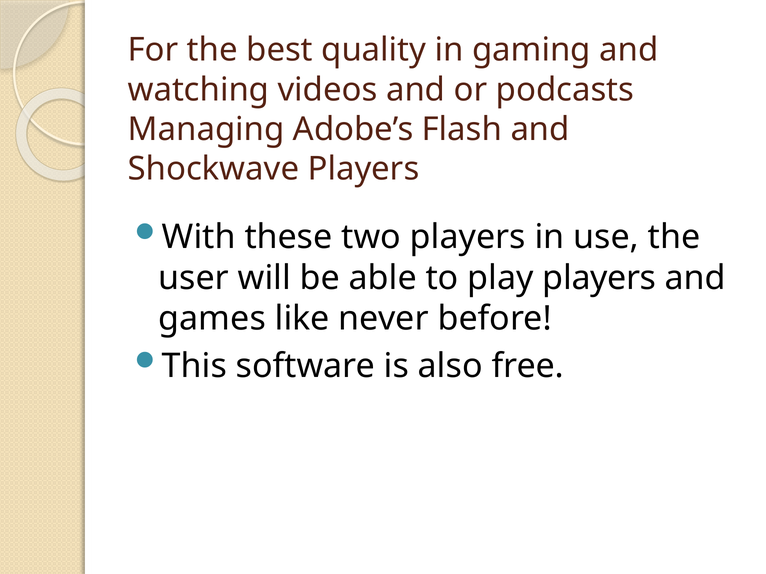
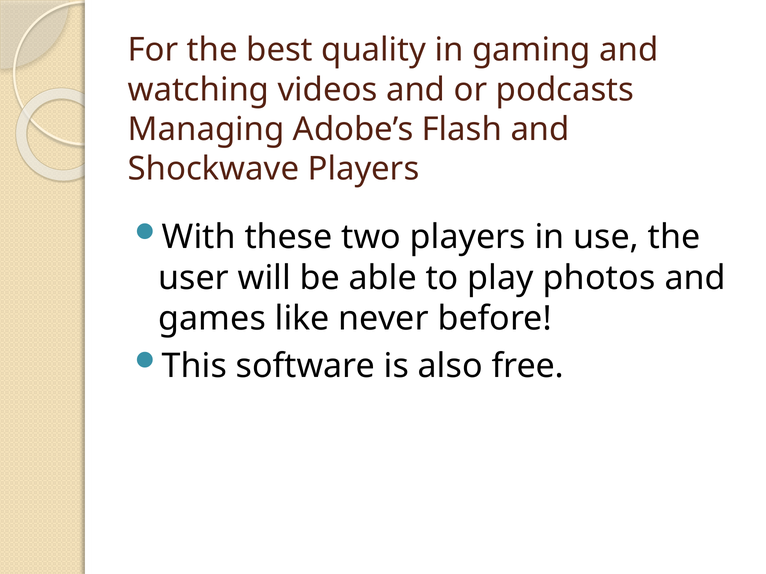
play players: players -> photos (599, 278)
